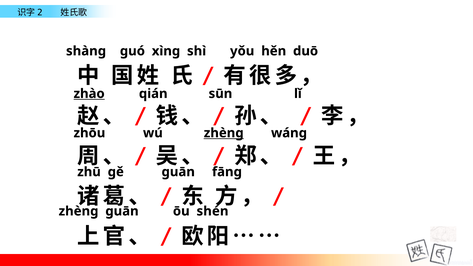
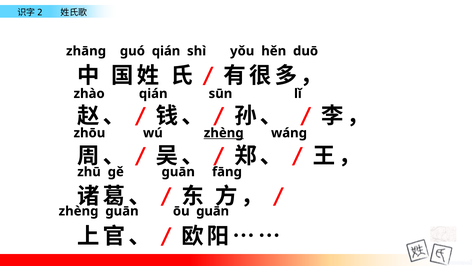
shànɡ: shànɡ -> zhānɡ (86, 51)
ɡuó xìng: xìng -> qián (166, 51)
zhào underline: present -> none (89, 94)
ōu shén: shén -> guān (213, 211)
